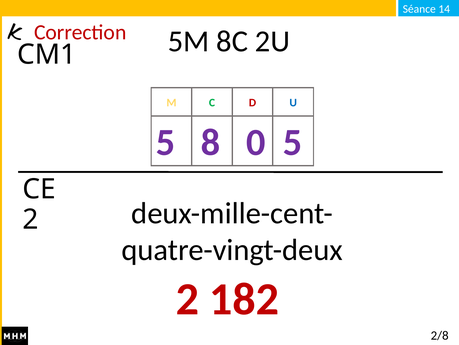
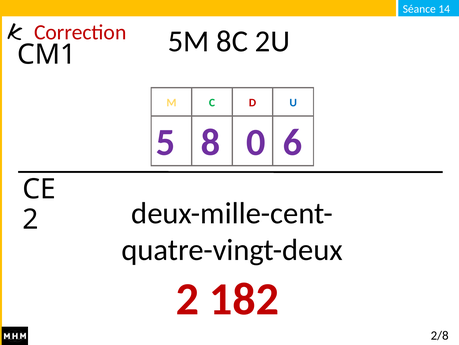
0 5: 5 -> 6 (293, 142)
